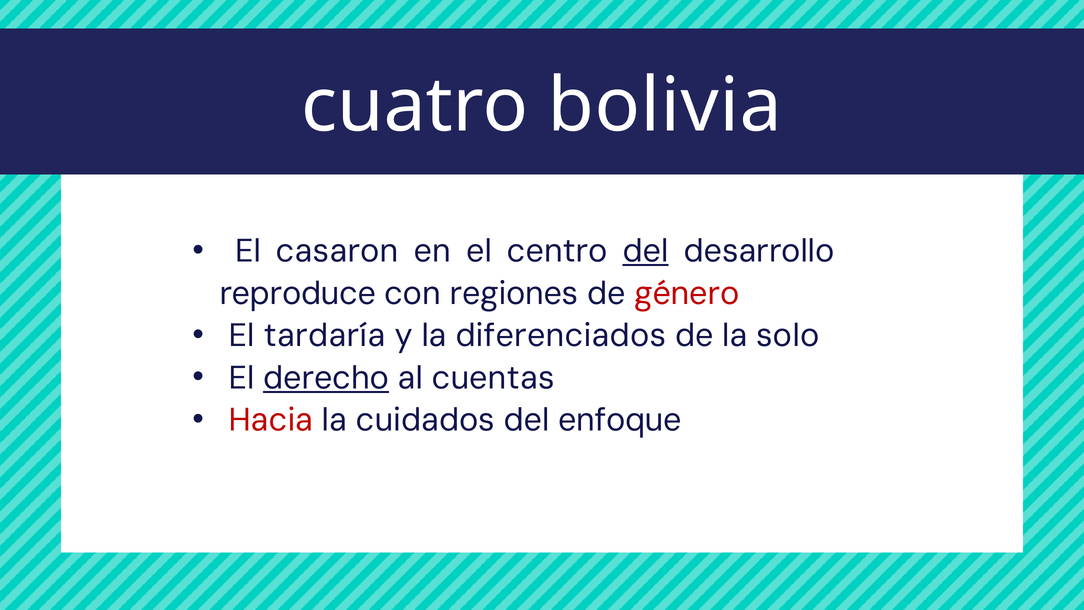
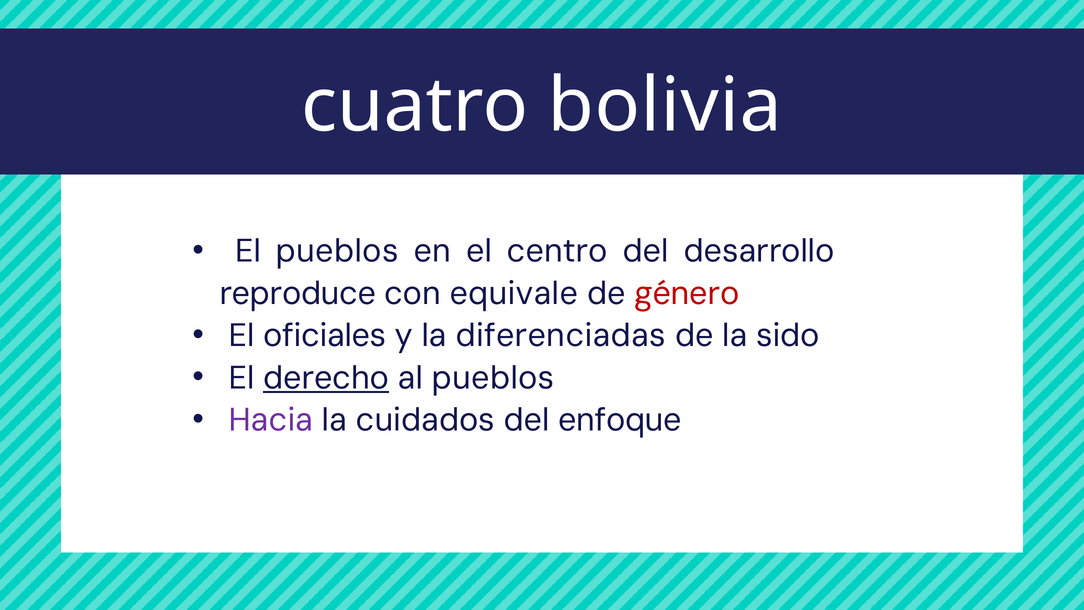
El casaron: casaron -> pueblos (337, 251)
del underline: present -> none (645, 251)
regiones: regiones -> equivale (514, 293)
tardaría: tardaría -> oficiales (325, 335)
diferenciados: diferenciados -> diferenciadas (561, 335)
solo: solo -> sido (788, 335)
al cuentas: cuentas -> pueblos (493, 378)
Hacia colour: red -> purple (271, 420)
